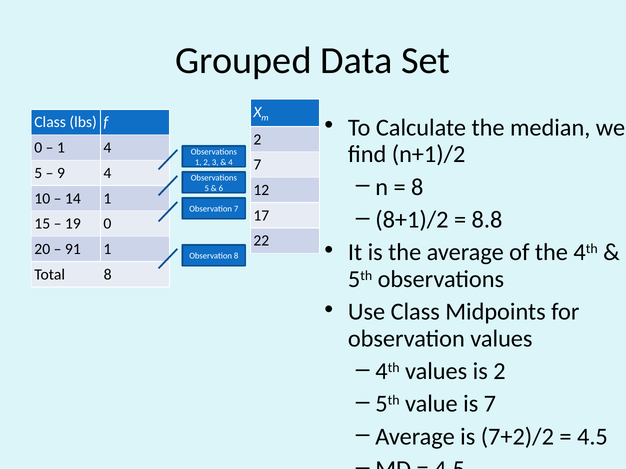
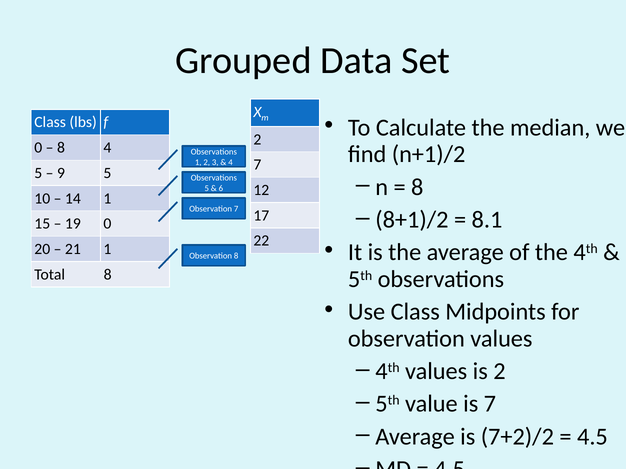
1: 1 -> 8 (61, 148)
9 4: 4 -> 5 (107, 173)
8.8: 8.8 -> 8.1 (487, 220)
91: 91 -> 21 (73, 249)
